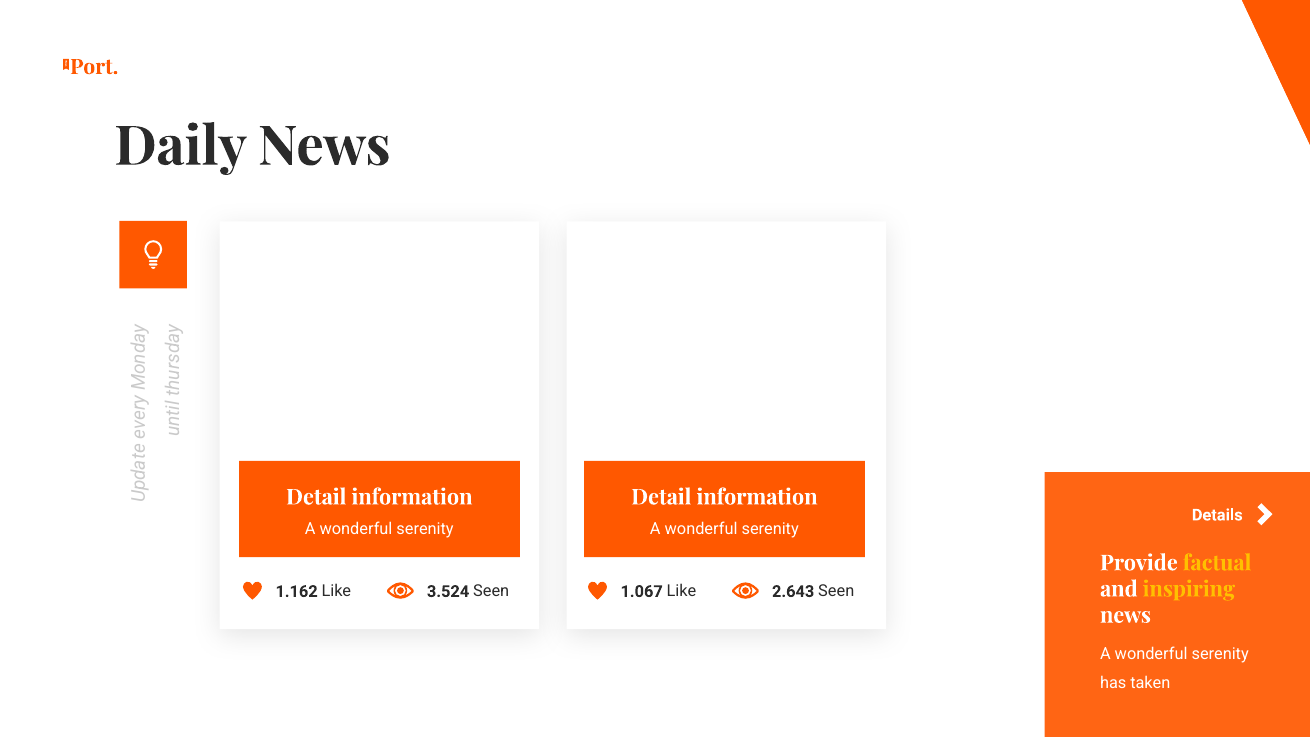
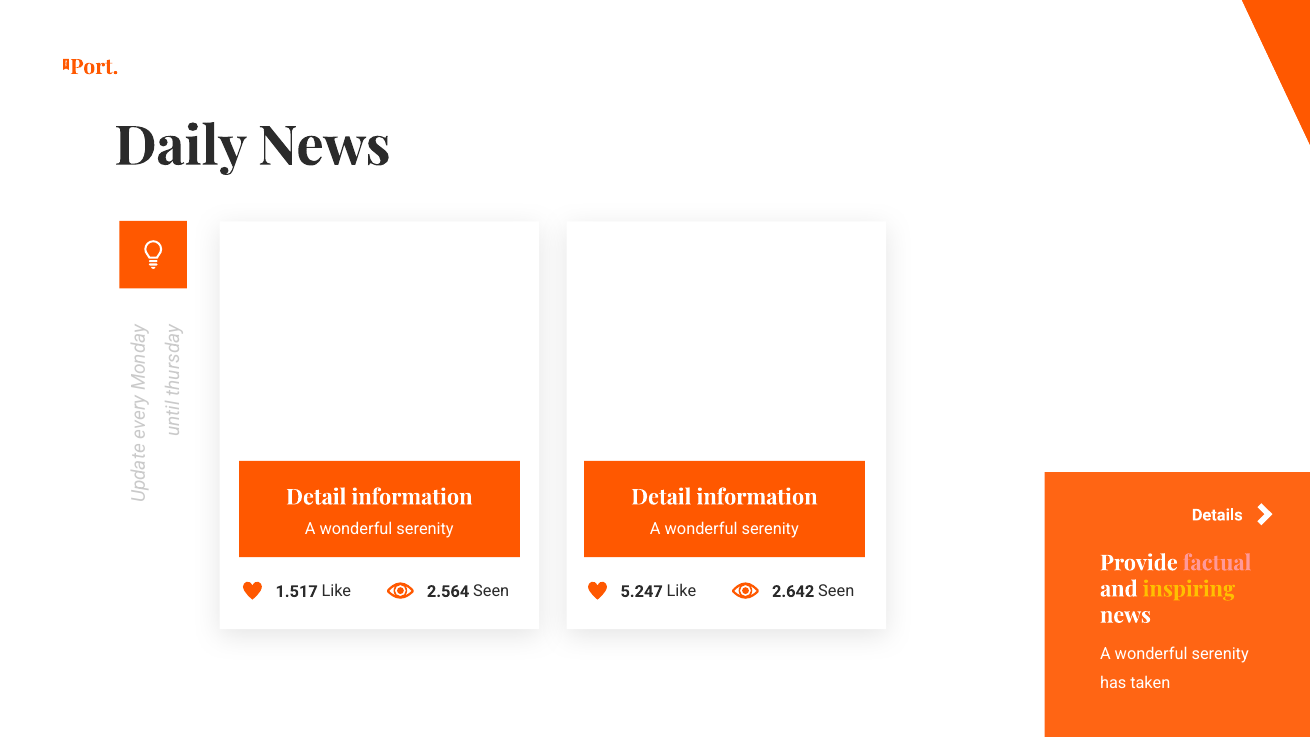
factual colour: yellow -> pink (1217, 563)
1.162: 1.162 -> 1.517 (297, 591)
3.524: 3.524 -> 2.564 (448, 591)
1.067: 1.067 -> 5.247 (642, 591)
2.643: 2.643 -> 2.642 (793, 591)
